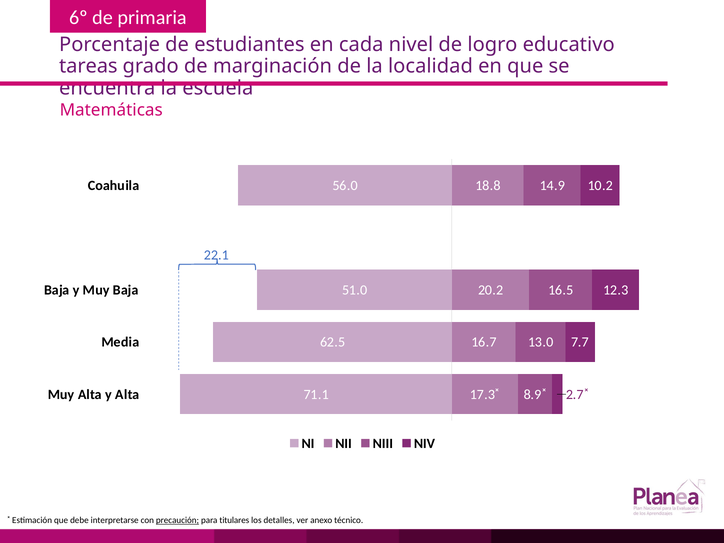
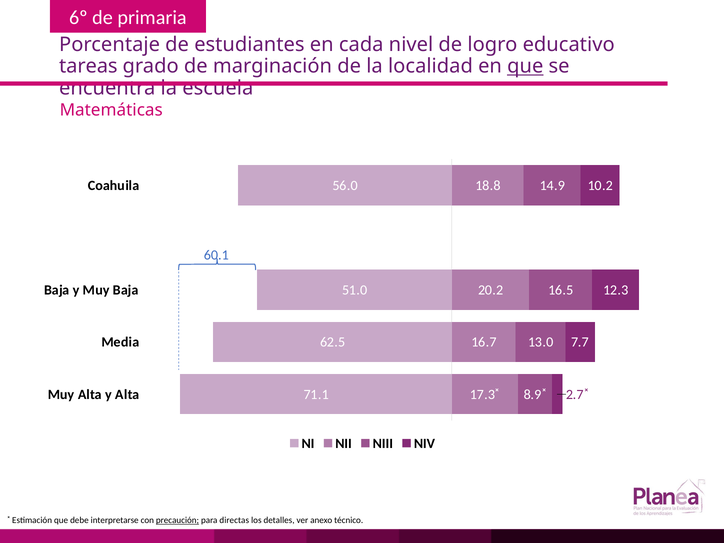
que underline: none -> present (525, 66)
22.1: 22.1 -> 60.1 (216, 255)
titulares: titulares -> directas (234, 520)
